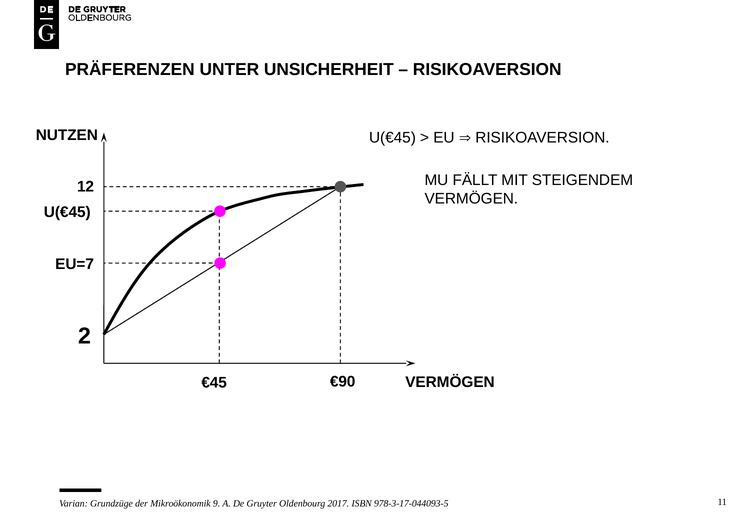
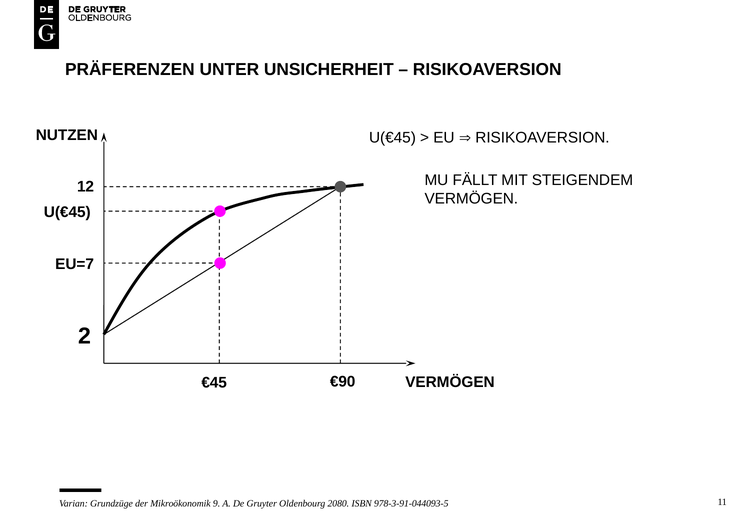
2017: 2017 -> 2080 (338, 504)
978-3-17-044093-5: 978-3-17-044093-5 -> 978-3-91-044093-5 (411, 504)
